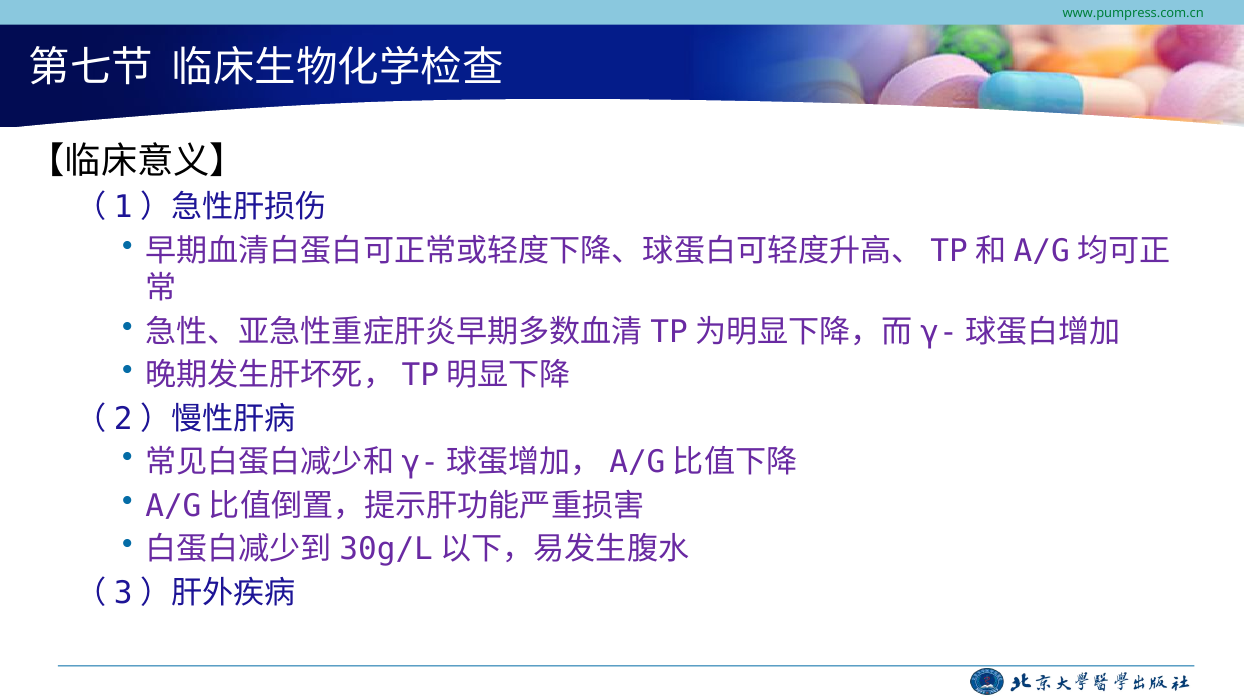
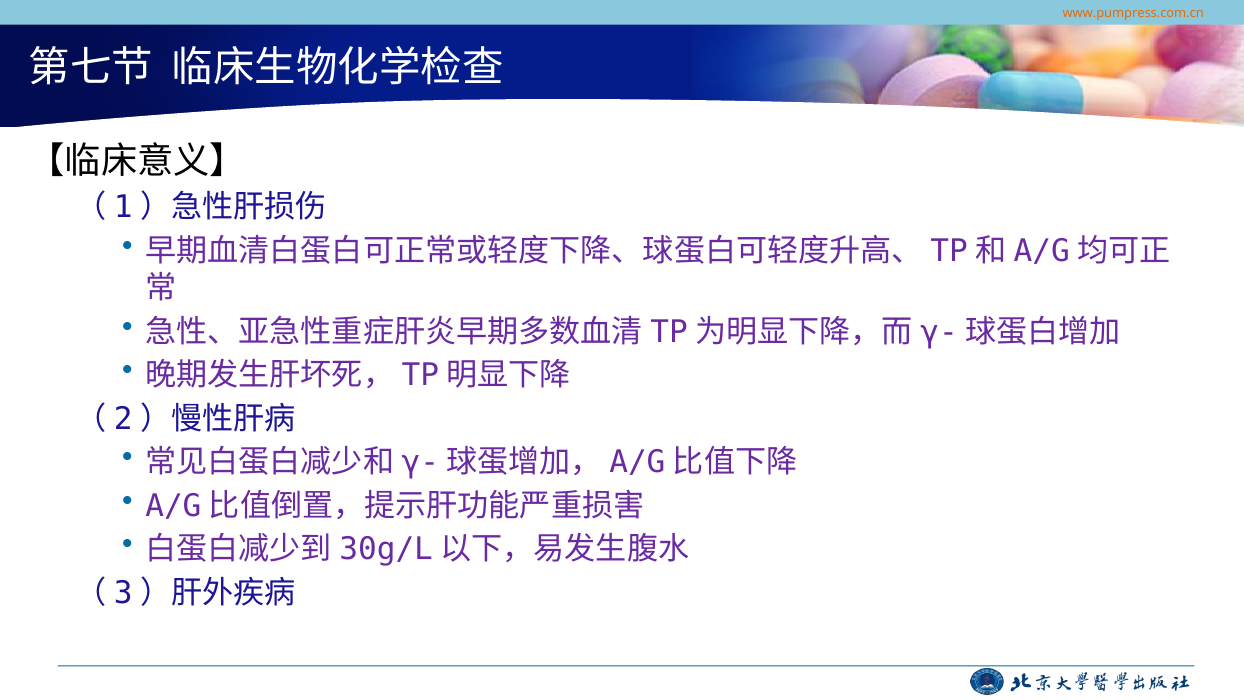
www.pumpress.com.cn colour: green -> orange (1133, 13)
